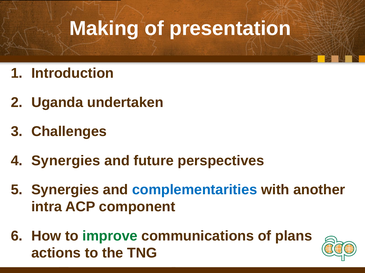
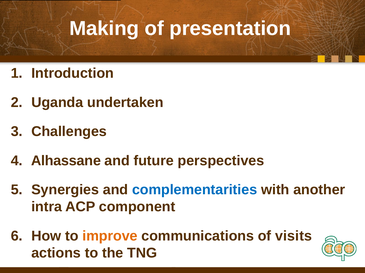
Synergies: Synergies -> Alhassane (66, 161)
improve colour: green -> orange (110, 237)
plans: plans -> visits (294, 237)
